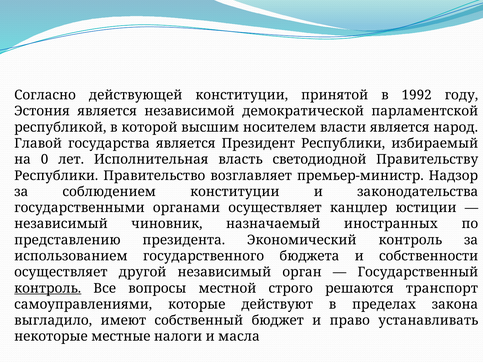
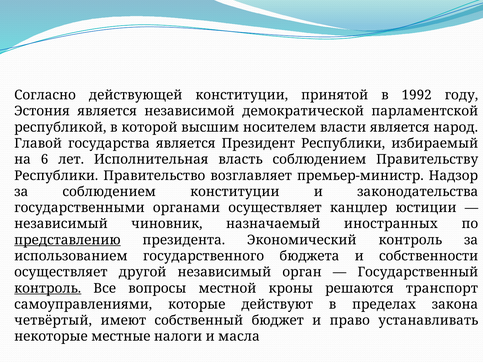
0: 0 -> 6 (45, 160)
власть светодиодной: светодиодной -> соблюдением (319, 160)
представлению underline: none -> present (67, 240)
строго: строго -> кроны (291, 288)
выгладило: выгладило -> четвёртый (53, 321)
